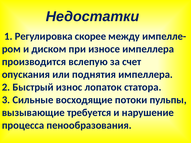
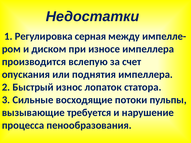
скорее: скорее -> серная (90, 36)
